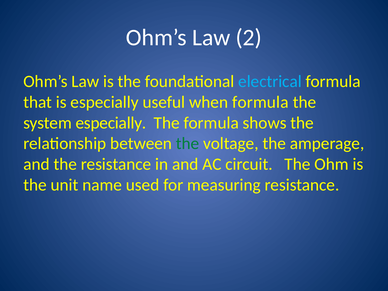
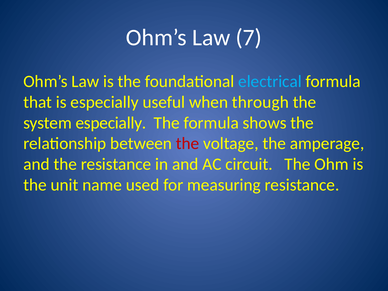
2: 2 -> 7 (249, 38)
when formula: formula -> through (260, 102)
the colour: green -> red (188, 144)
